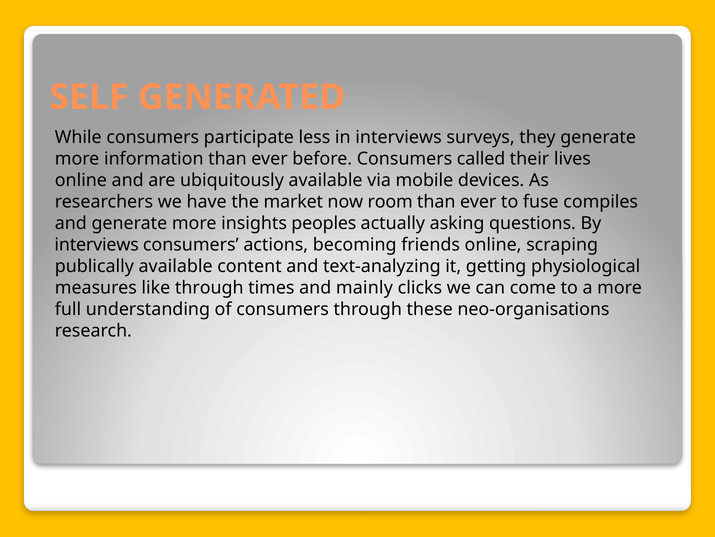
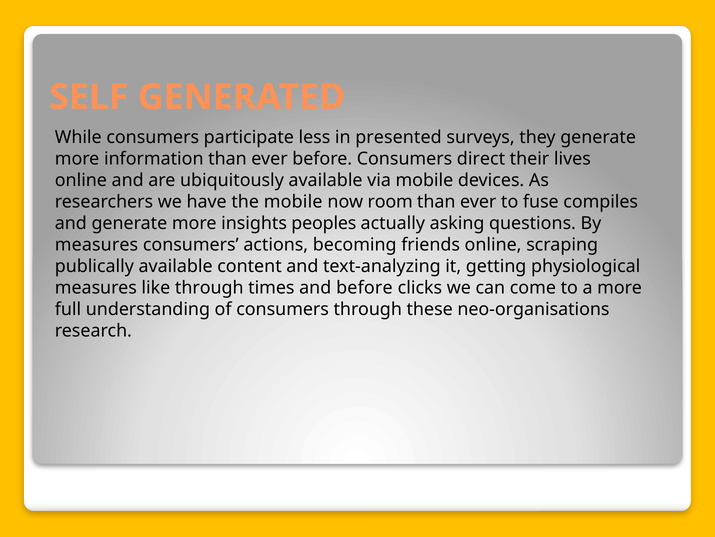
in interviews: interviews -> presented (398, 137)
called: called -> direct (481, 159)
the market: market -> mobile (293, 202)
interviews: interviews -> measures (97, 244)
and mainly: mainly -> before (364, 287)
